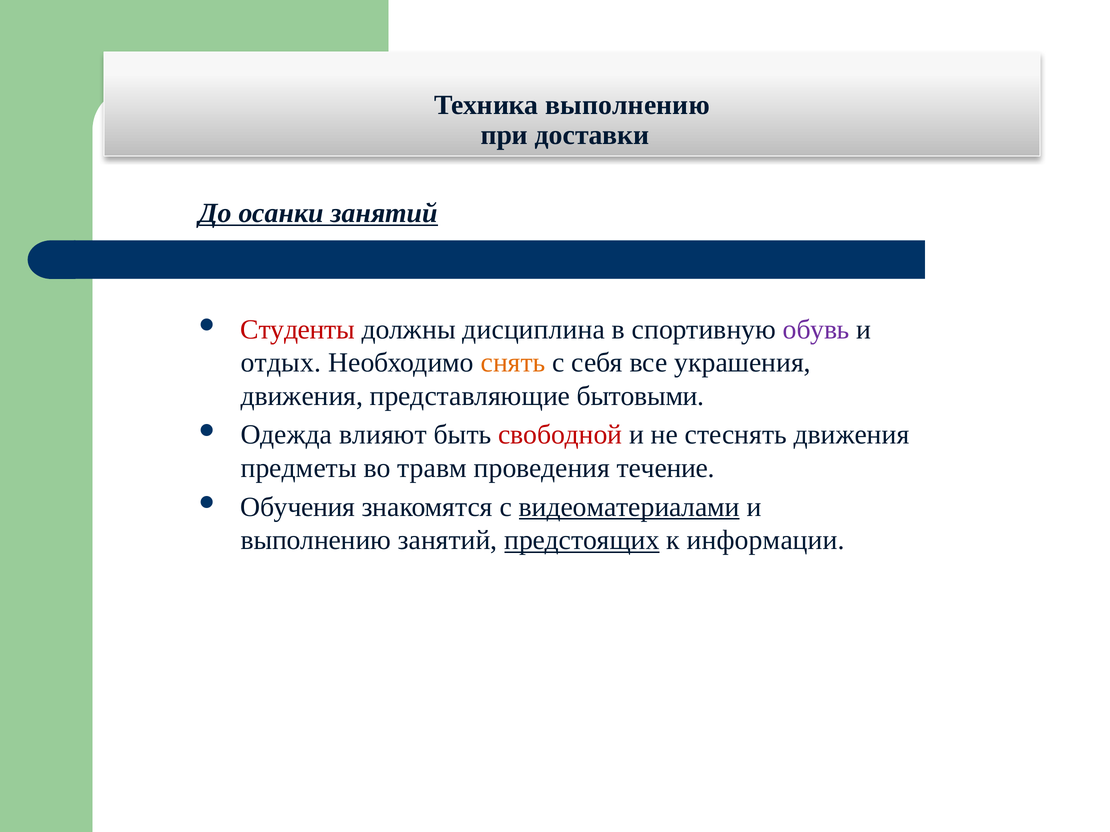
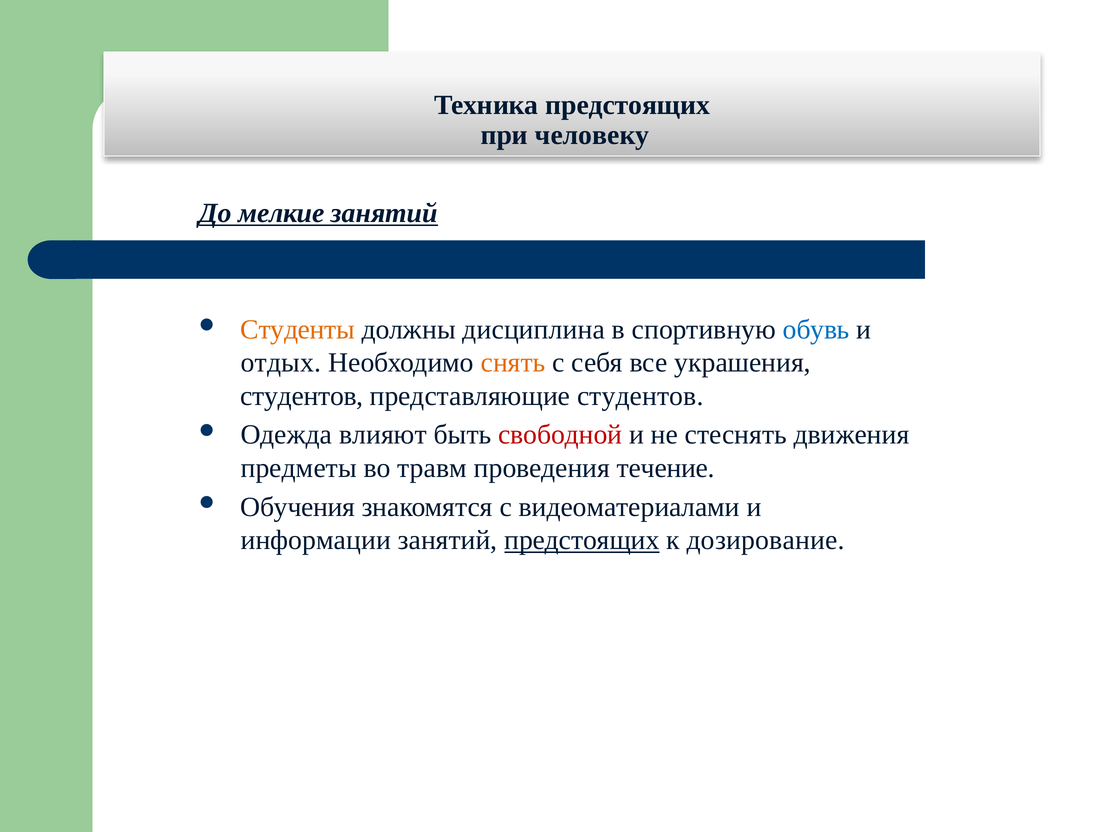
Техника выполнению: выполнению -> предстоящих (628, 105)
доставки: доставки -> человеку (592, 135)
осанки: осанки -> мелкие (281, 213)
Студенты colour: red -> orange (298, 330)
обувь colour: purple -> blue (816, 330)
движения: движения -> студентов (302, 396)
представляющие бытовыми: бытовыми -> студентов (640, 396)
видеоматериалами underline: present -> none (629, 507)
выполнению: выполнению -> информации (316, 541)
информации: информации -> дозирование (766, 541)
